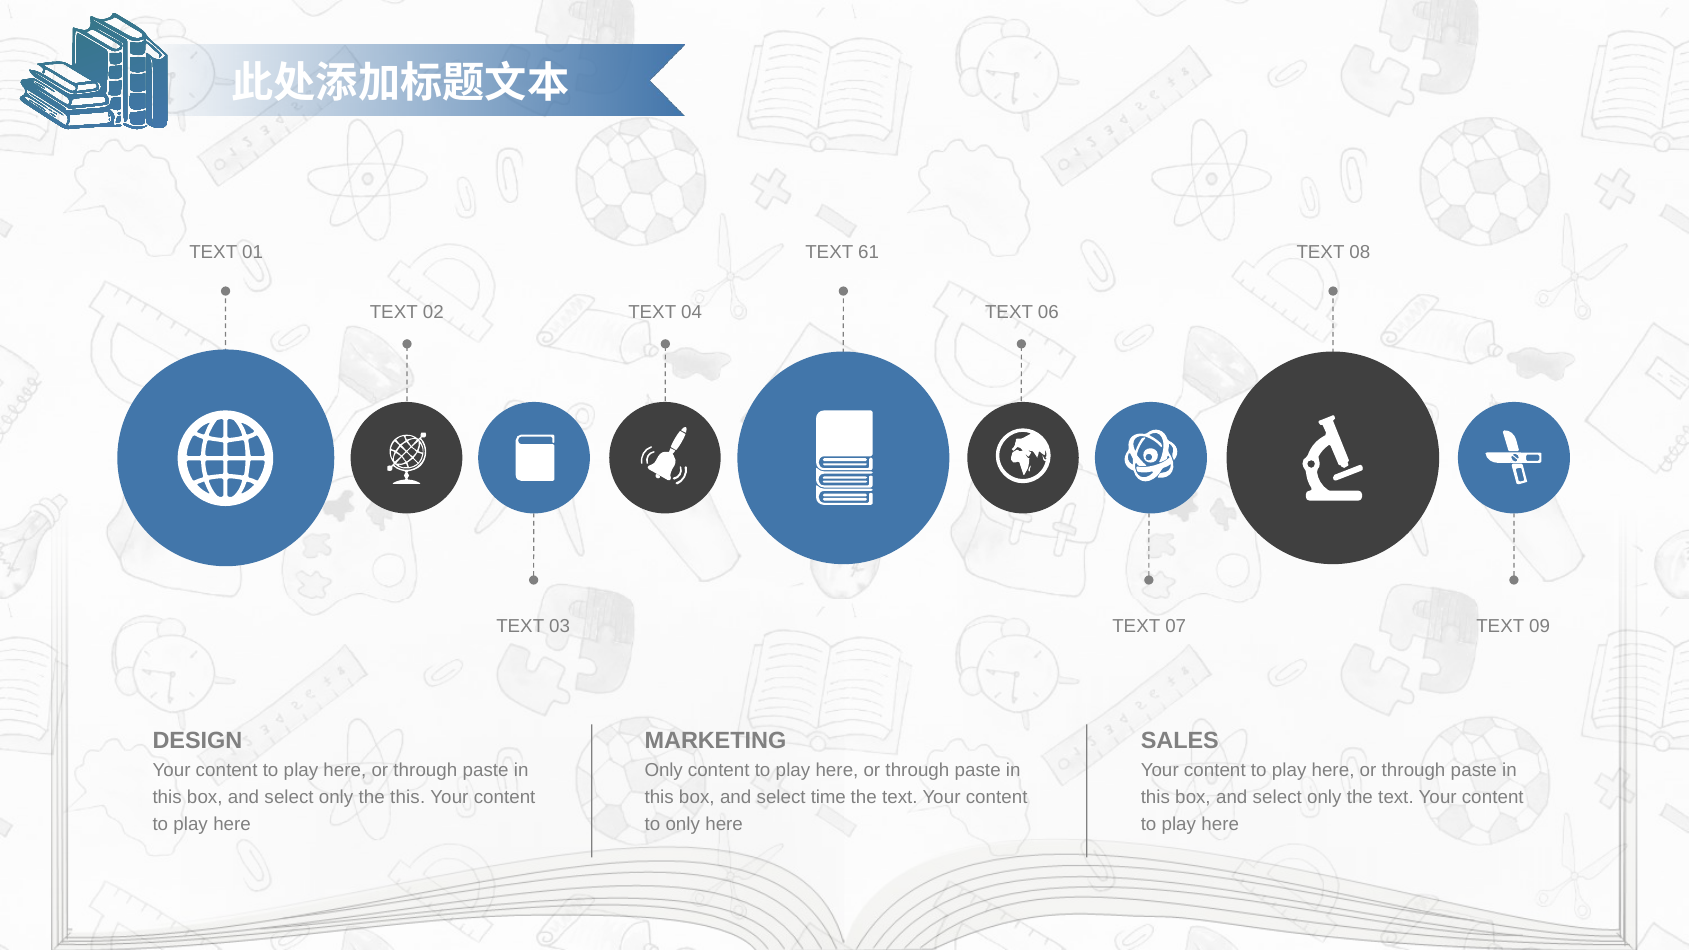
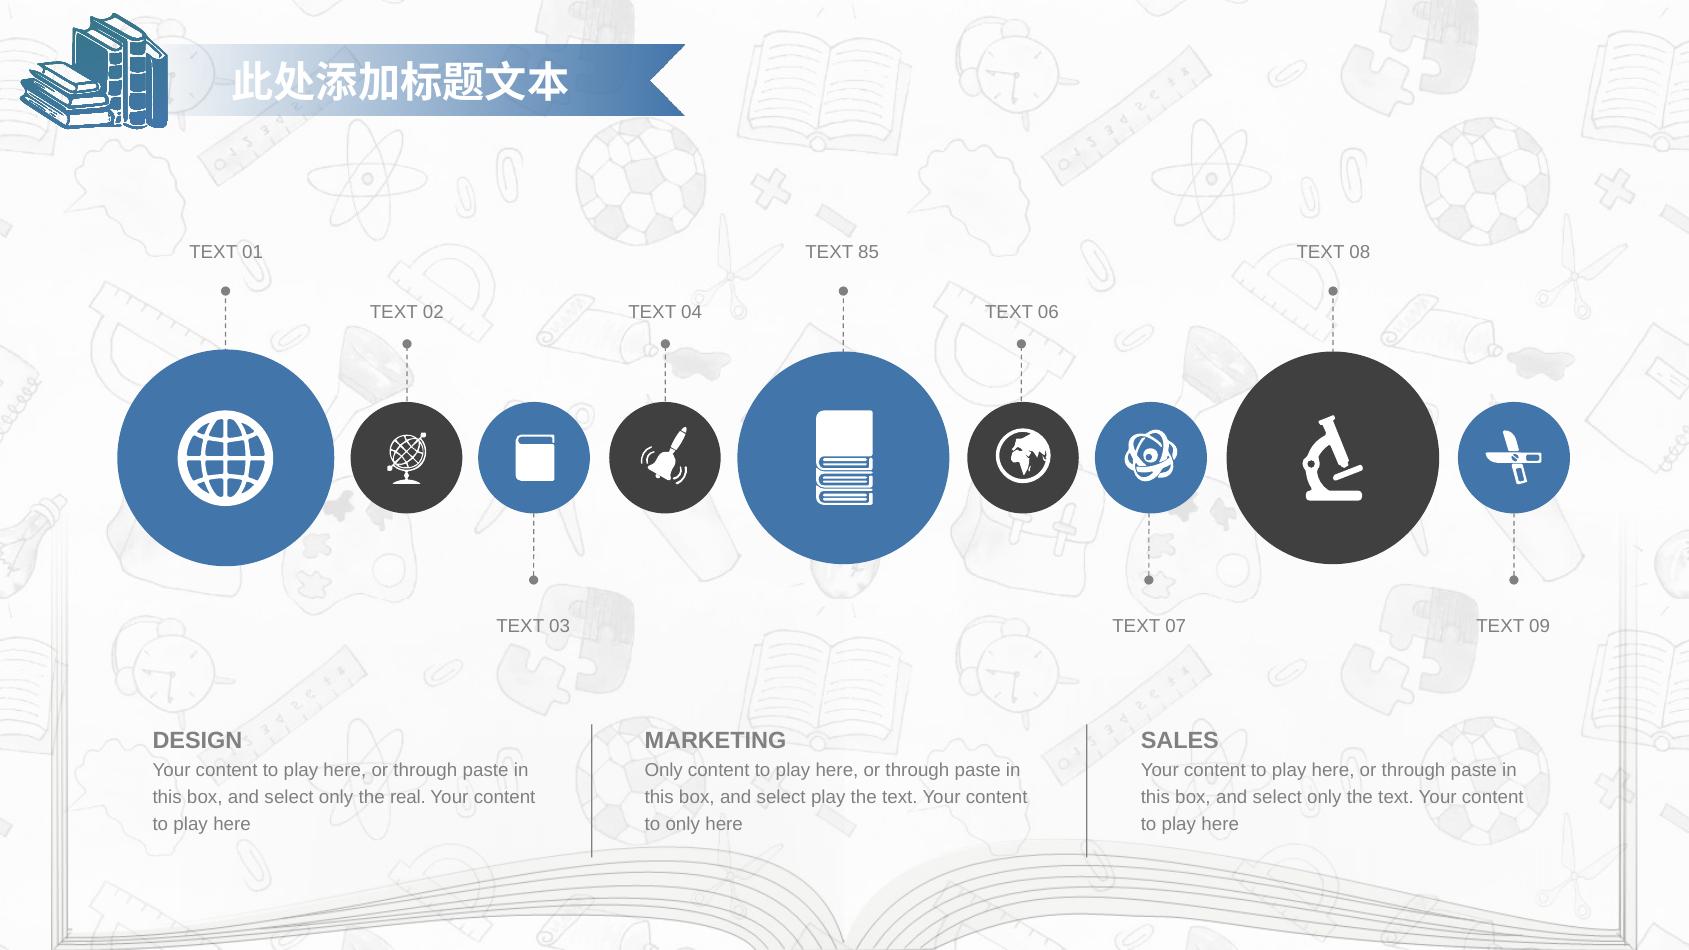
61: 61 -> 85 (869, 253)
the this: this -> real (408, 797)
select time: time -> play (828, 797)
